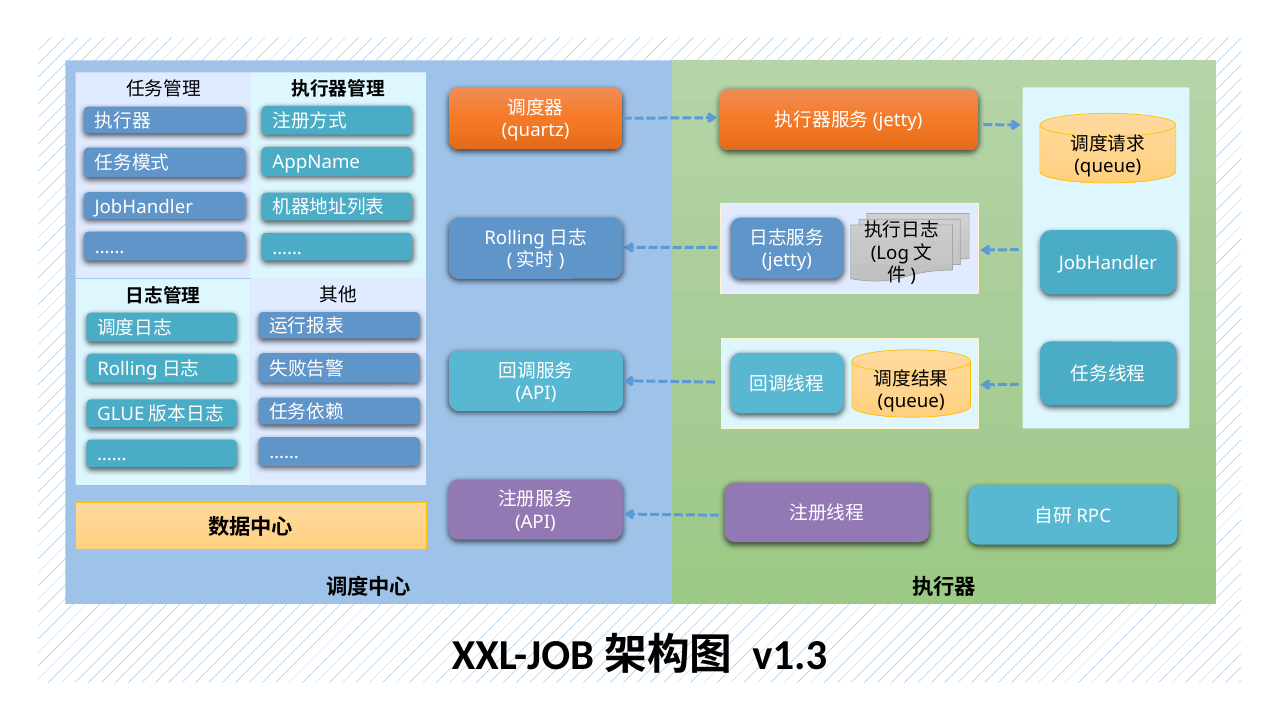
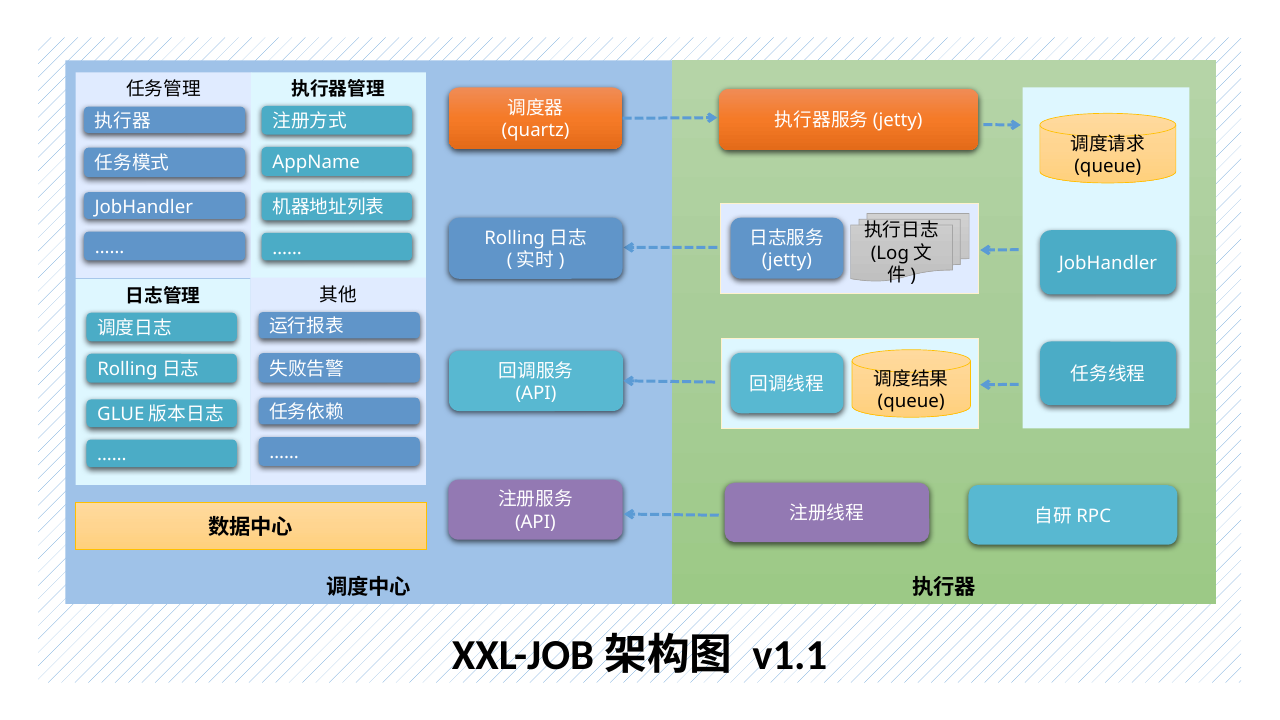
v1.3: v1.3 -> v1.1 (790, 655)
